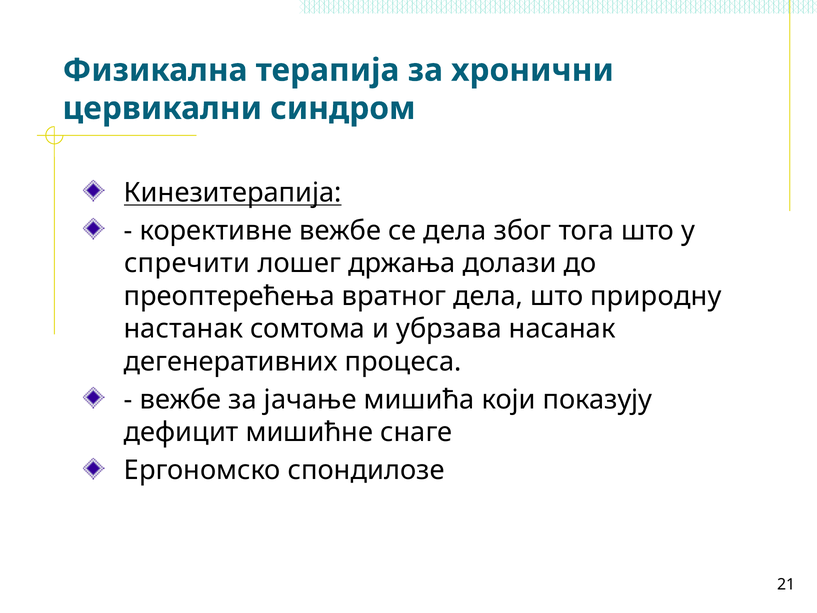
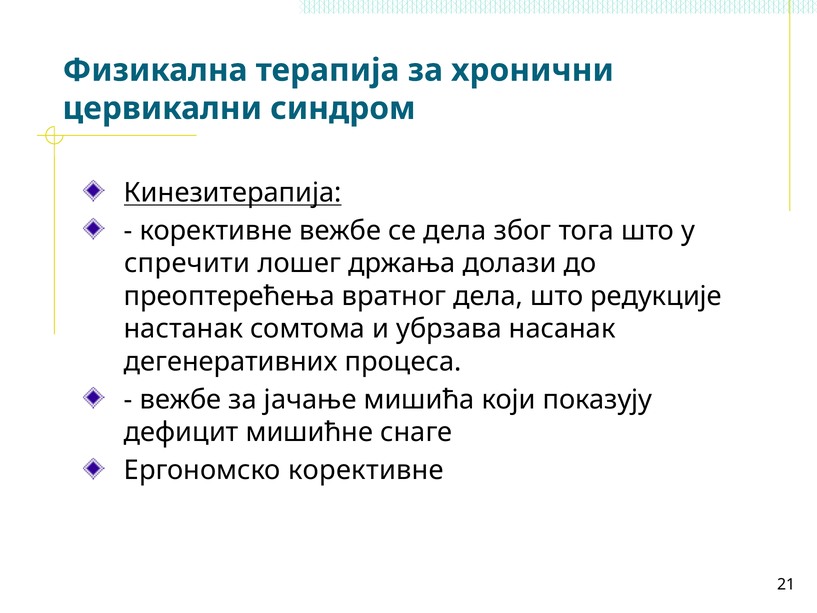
природну: природну -> редукције (656, 296)
Ергономско спондилозе: спондилозе -> корективне (366, 470)
